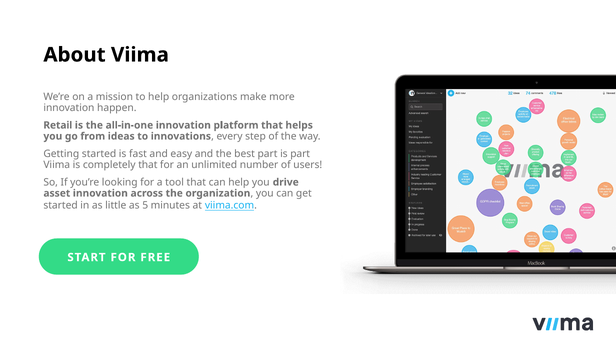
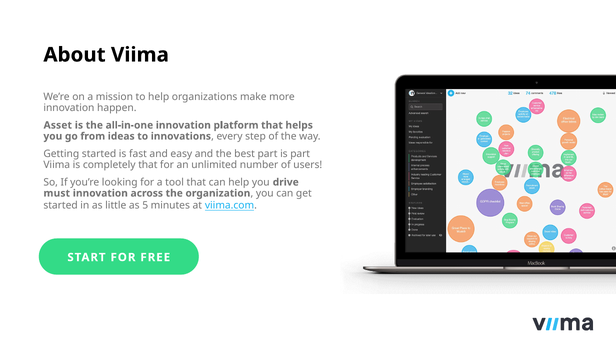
Retail: Retail -> Asset (58, 125)
asset: asset -> must (57, 194)
